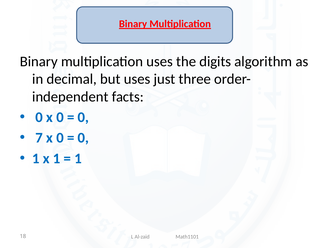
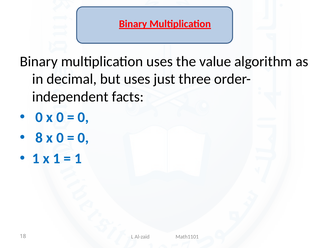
digits: digits -> value (215, 61)
7: 7 -> 8 (39, 138)
